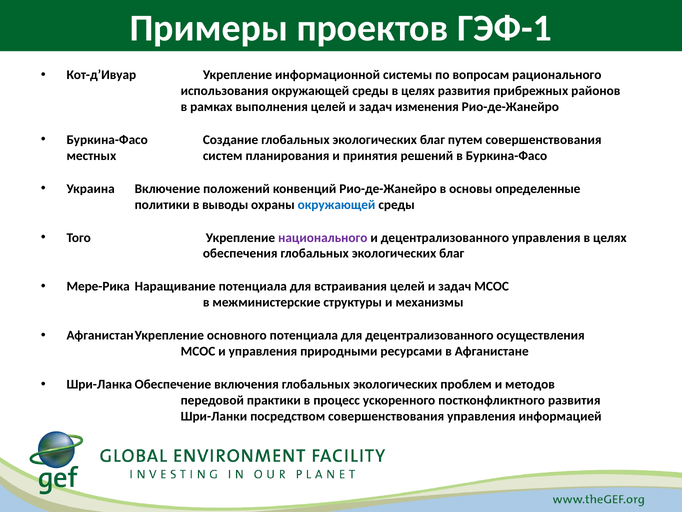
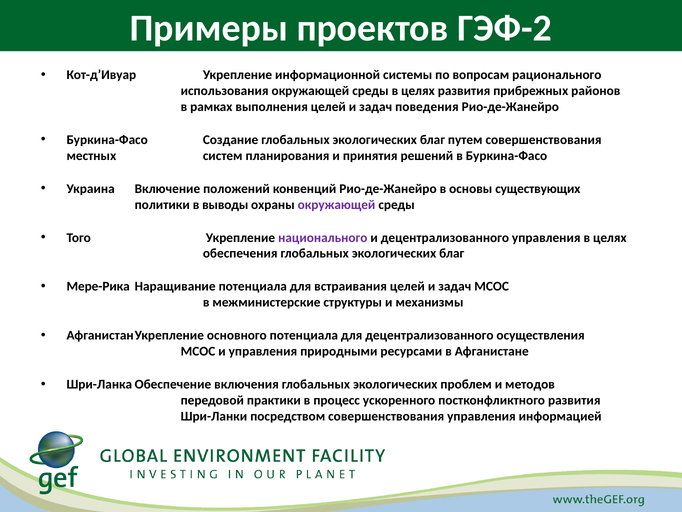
ГЭФ-1: ГЭФ-1 -> ГЭФ-2 (504, 28)
изменения: изменения -> поведения (427, 107)
определенные: определенные -> существующих (538, 189)
окружающей colour: blue -> purple (337, 204)
